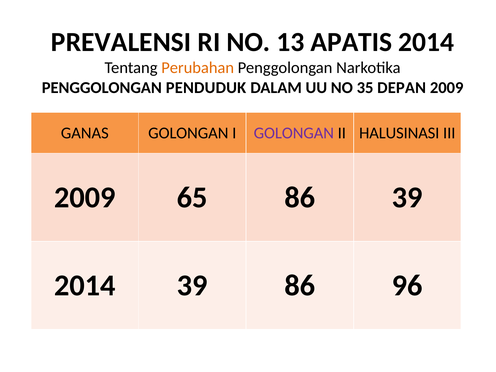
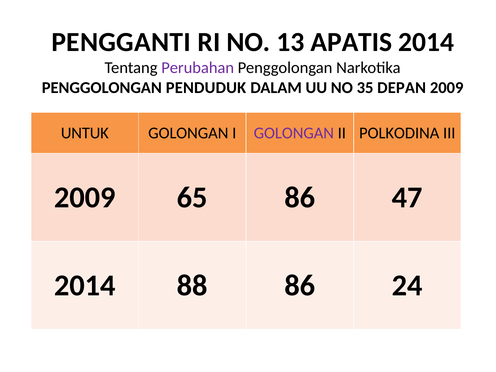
PREVALENSI: PREVALENSI -> PENGGANTI (121, 42)
Perubahan colour: orange -> purple (198, 68)
GANAS: GANAS -> UNTUK (85, 133)
HALUSINASI: HALUSINASI -> POLKODINA (399, 133)
86 39: 39 -> 47 (407, 198)
2014 39: 39 -> 88 (192, 286)
96: 96 -> 24 (407, 286)
